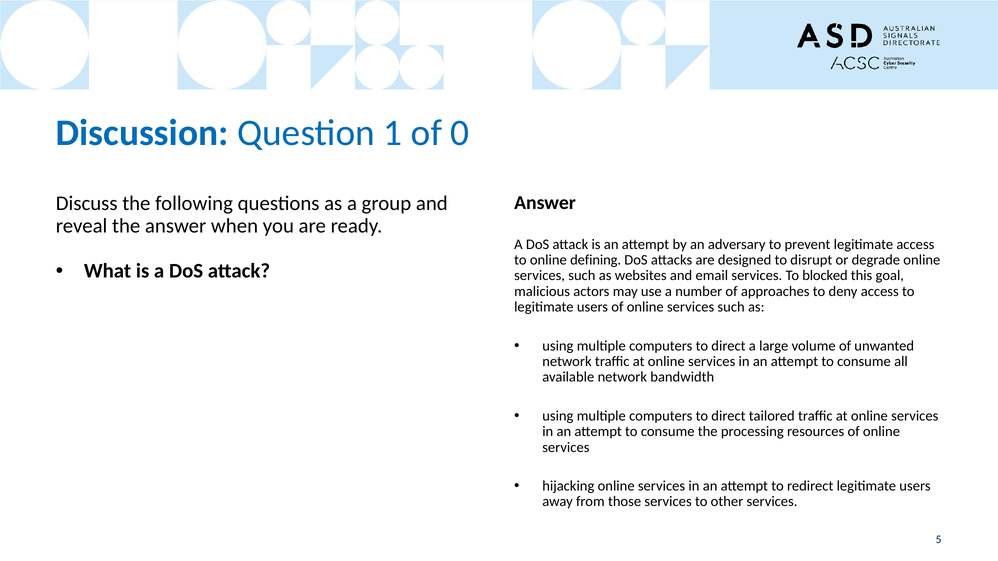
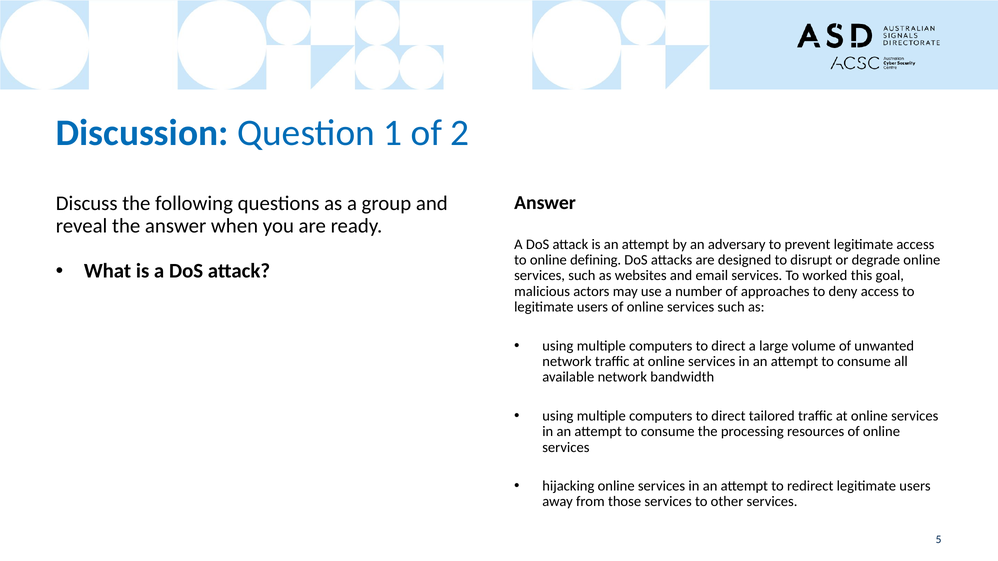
0: 0 -> 2 (460, 133)
blocked: blocked -> worked (825, 276)
